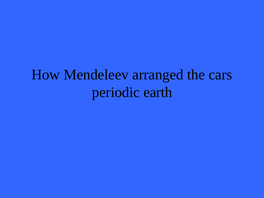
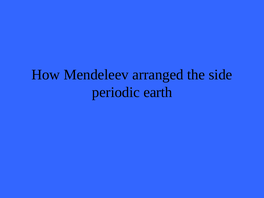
cars: cars -> side (220, 75)
